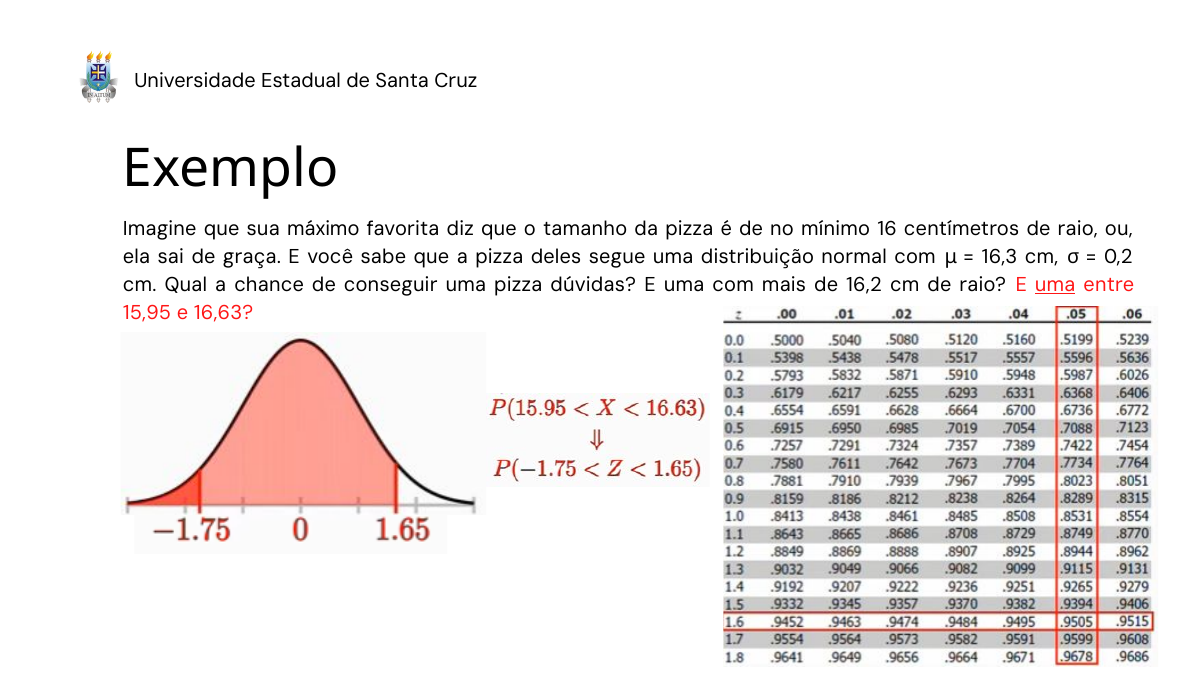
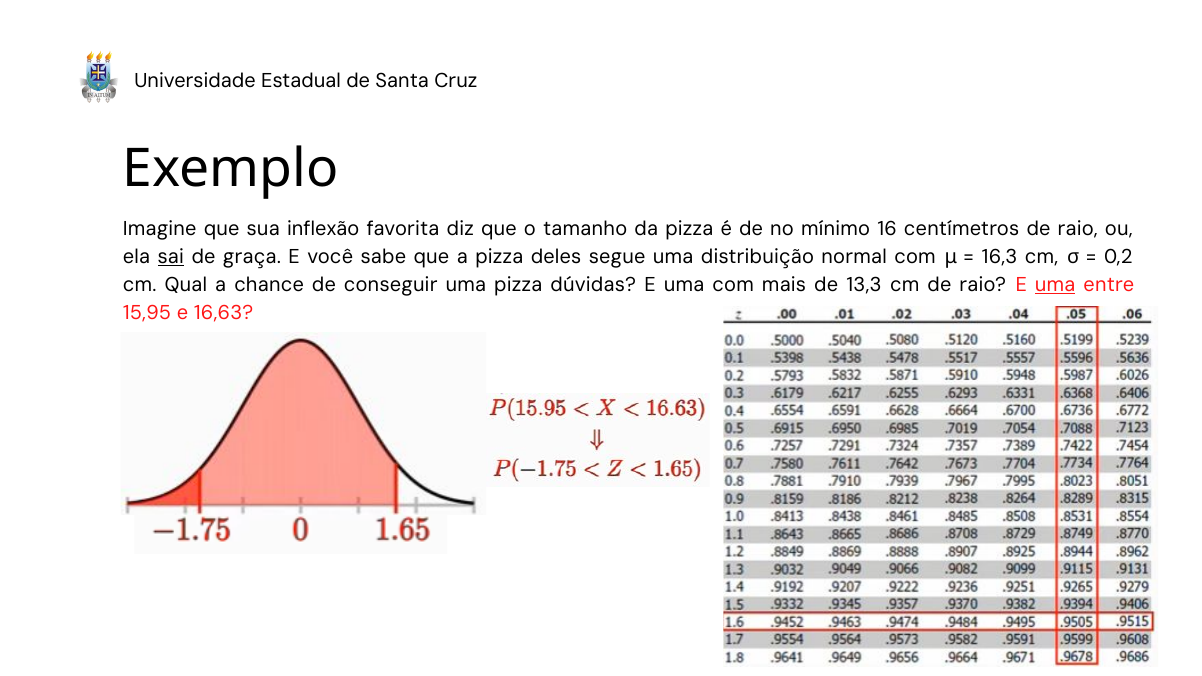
máximo: máximo -> inflexão (323, 229)
sai underline: none -> present (171, 257)
16,2: 16,2 -> 13,3 (864, 285)
